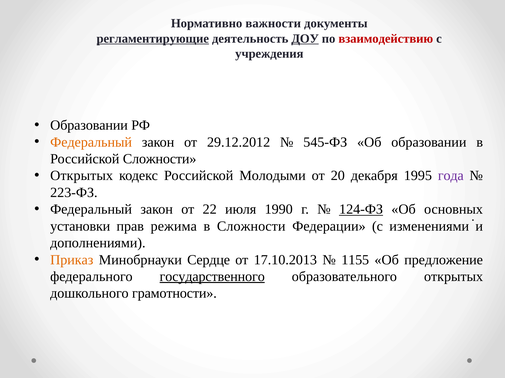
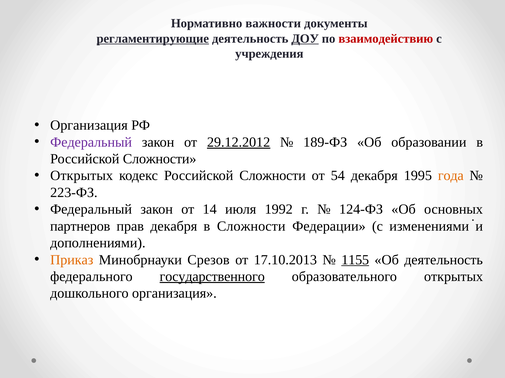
Образовании: Образовании -> Организация (89, 126)
Федеральный colour: orange -> purple (91, 142)
29.12.2012 underline: none -> present (239, 142)
545-ФЗ: 545-ФЗ -> 189-ФЗ (325, 142)
кодекс Российской Молодыми: Молодыми -> Сложности (273, 176)
20: 20 -> 54 (338, 176)
года colour: purple -> orange (451, 176)
22: 22 -> 14 (210, 210)
1990: 1990 -> 1992 (279, 210)
124-ФЗ underline: present -> none (361, 210)
установки: установки -> партнеров (80, 227)
прав режима: режима -> декабря (174, 227)
Сердце: Сердце -> Срезов (208, 260)
1155 underline: none -> present (355, 260)
Об предложение: предложение -> деятельность (444, 260)
дошкольного грамотности: грамотности -> организация (174, 294)
